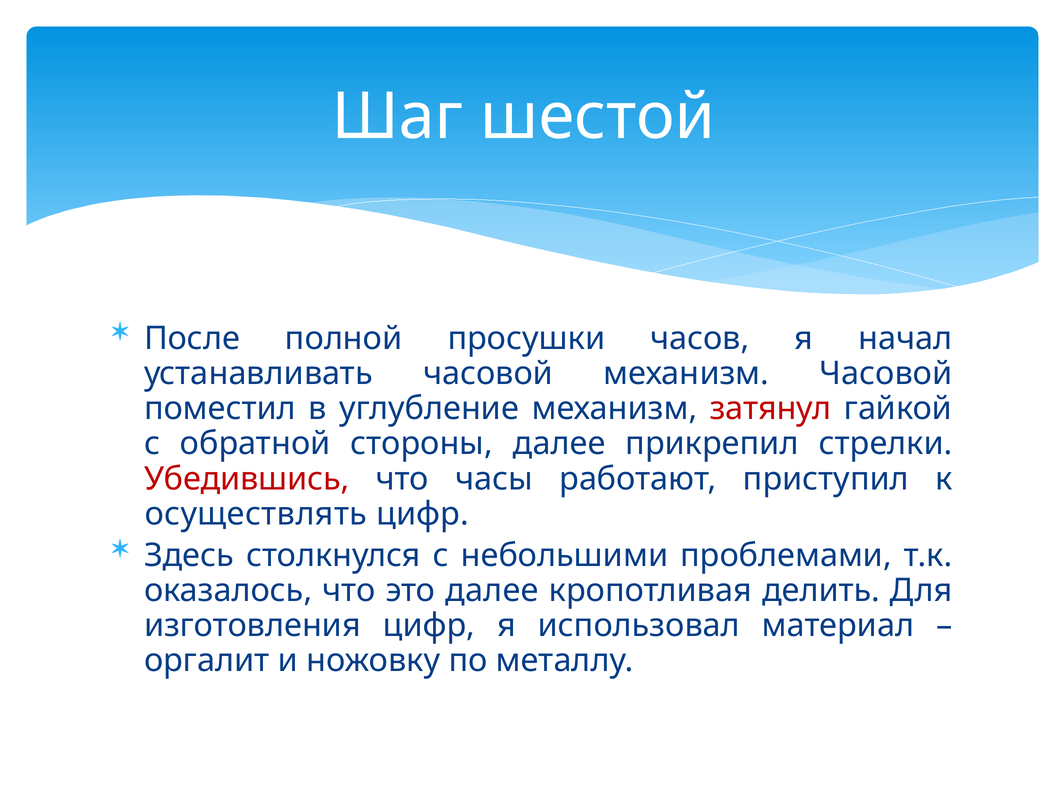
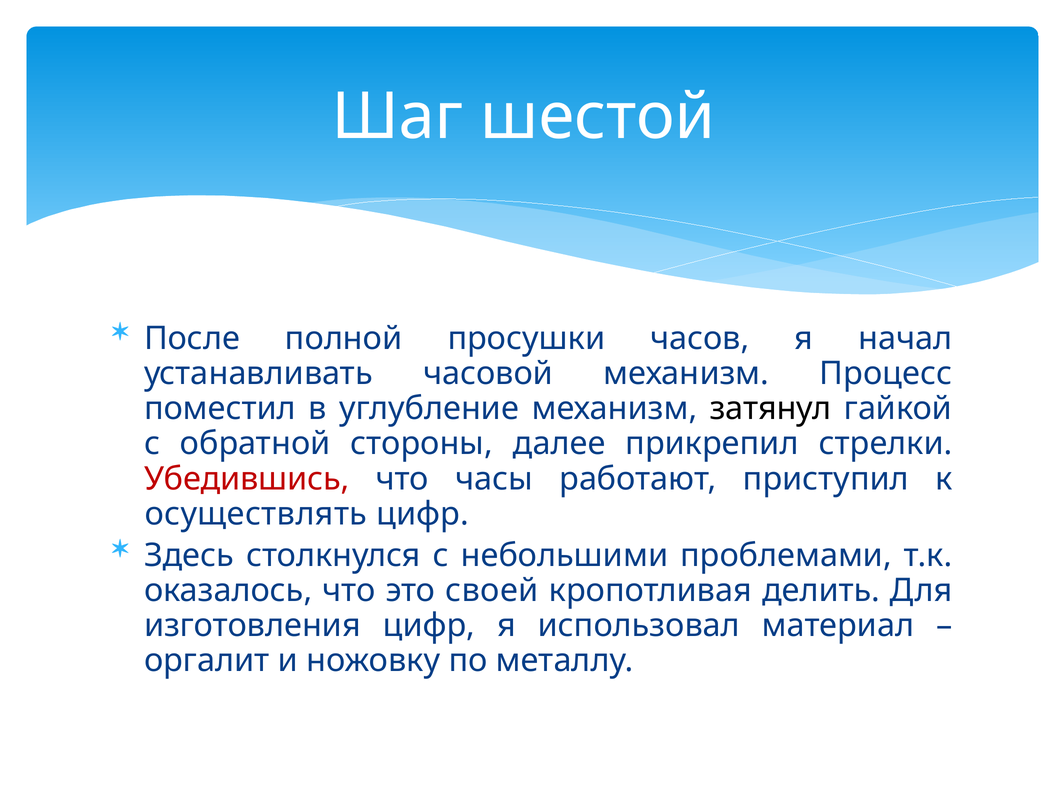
механизм Часовой: Часовой -> Процесс (886, 374)
затянул colour: red -> black (771, 409)
это далее: далее -> своей (492, 591)
